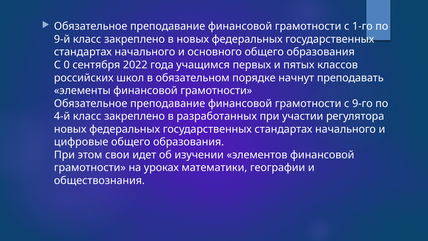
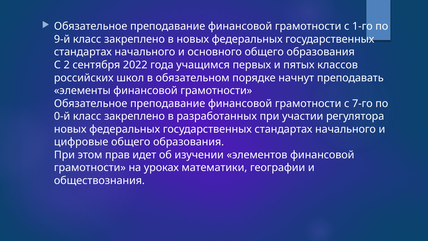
0: 0 -> 2 (67, 65)
9-го: 9-го -> 7-го (362, 103)
4-й: 4-й -> 0-й (62, 116)
свои: свои -> прав (117, 155)
